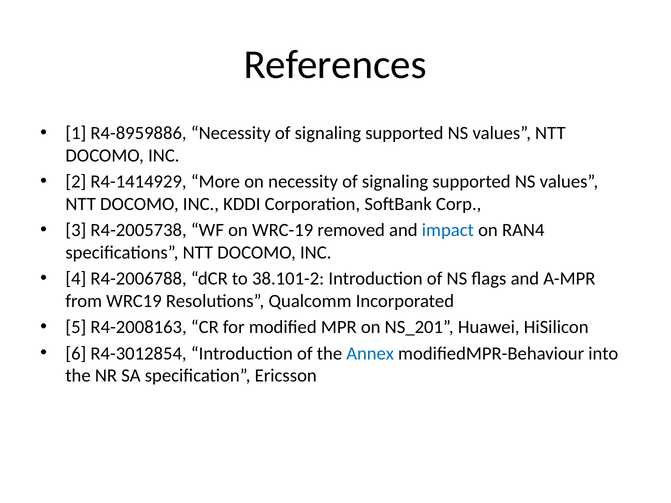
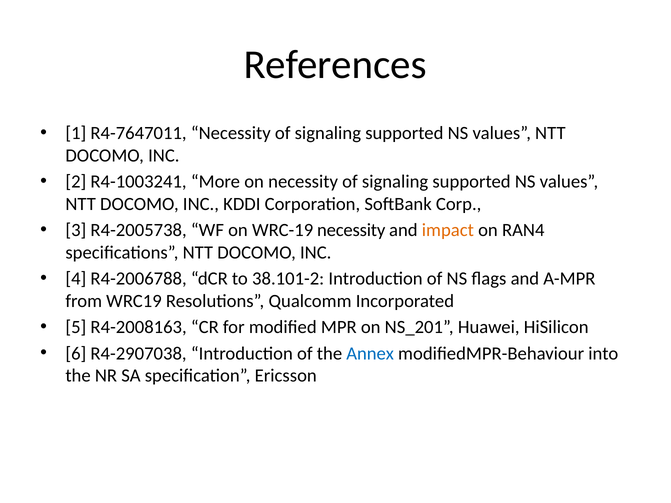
R4-8959886: R4-8959886 -> R4-7647011 (139, 133)
R4-1414929: R4-1414929 -> R4-1003241 (139, 182)
WRC-19 removed: removed -> necessity (351, 230)
impact colour: blue -> orange (448, 230)
R4-3012854: R4-3012854 -> R4-2907038 (139, 354)
